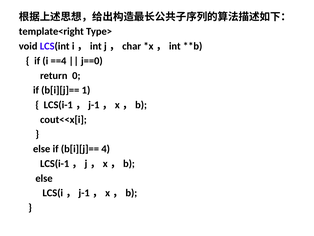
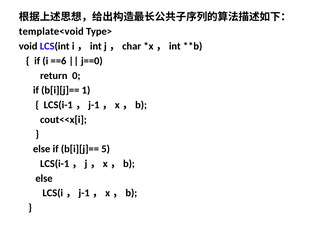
template<right: template<right -> template<void (51, 31)
==4: ==4 -> ==6 (58, 61)
4: 4 -> 5 (106, 149)
